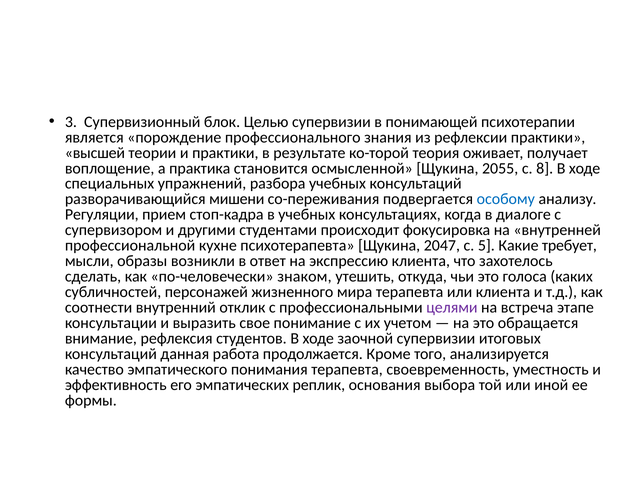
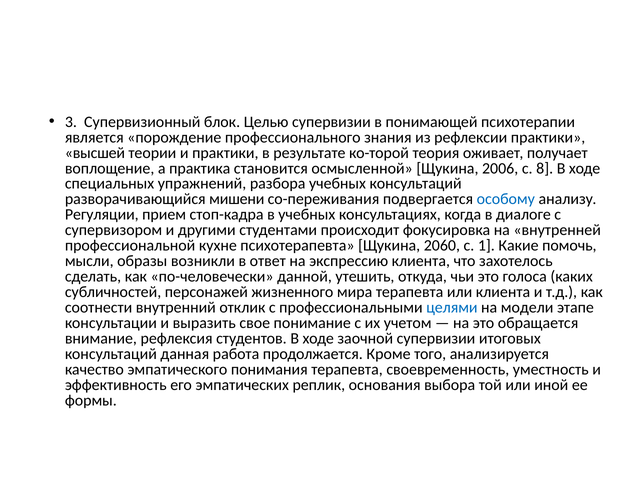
2055: 2055 -> 2006 (500, 168)
2047: 2047 -> 2060 (442, 246)
5: 5 -> 1 (486, 246)
требует: требует -> помочь (569, 246)
знаком: знаком -> данной (305, 276)
целями colour: purple -> blue (452, 307)
встреча: встреча -> модели (527, 307)
